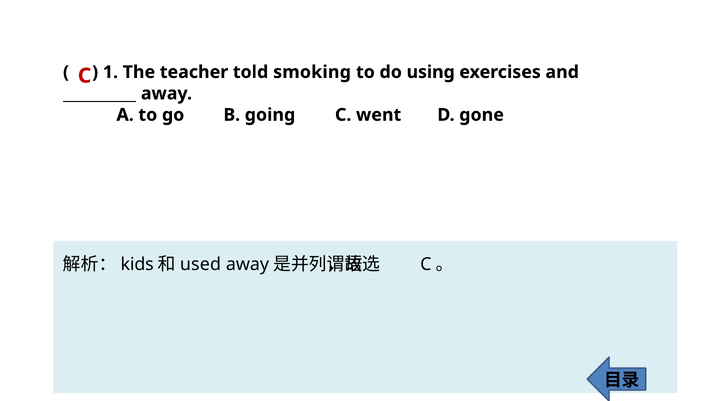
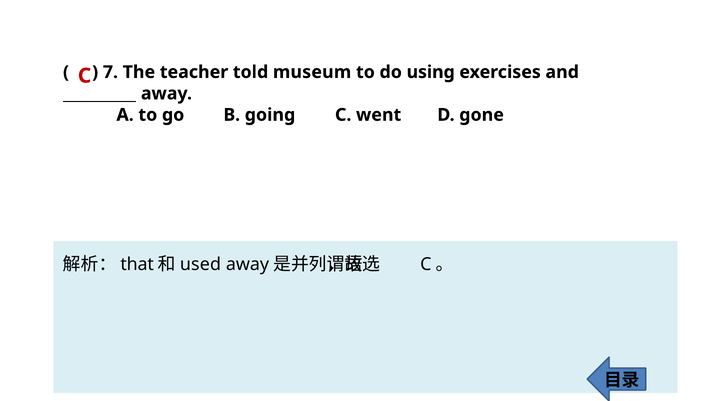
1: 1 -> 7 (110, 72)
smoking: smoking -> museum (312, 72)
kids: kids -> that (137, 264)
